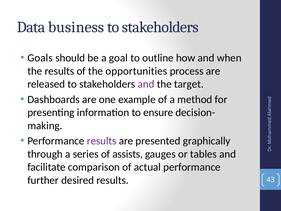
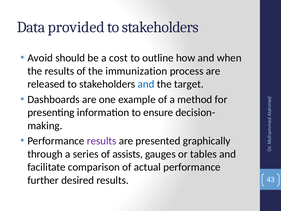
business: business -> provided (76, 27)
Goals: Goals -> Avoid (40, 58)
goal: goal -> cost (118, 58)
opportunities: opportunities -> immunization (136, 71)
and colour: purple -> blue (146, 84)
